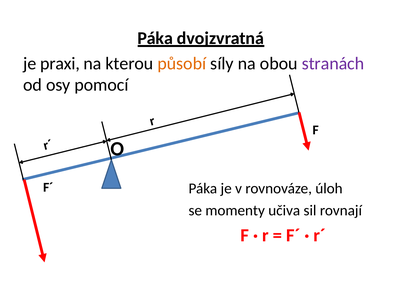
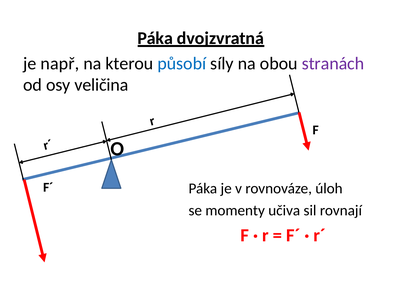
praxi: praxi -> např (60, 63)
působí colour: orange -> blue (182, 63)
pomocí: pomocí -> veličina (102, 85)
